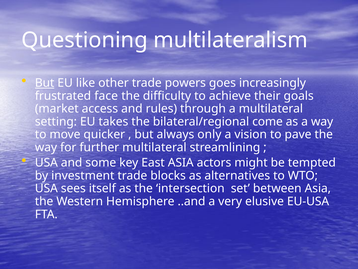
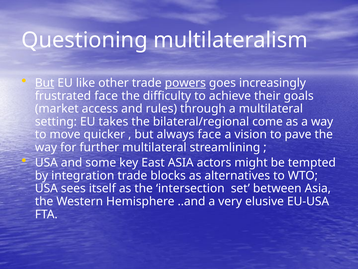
powers underline: none -> present (185, 83)
always only: only -> face (209, 134)
investment: investment -> integration (83, 175)
